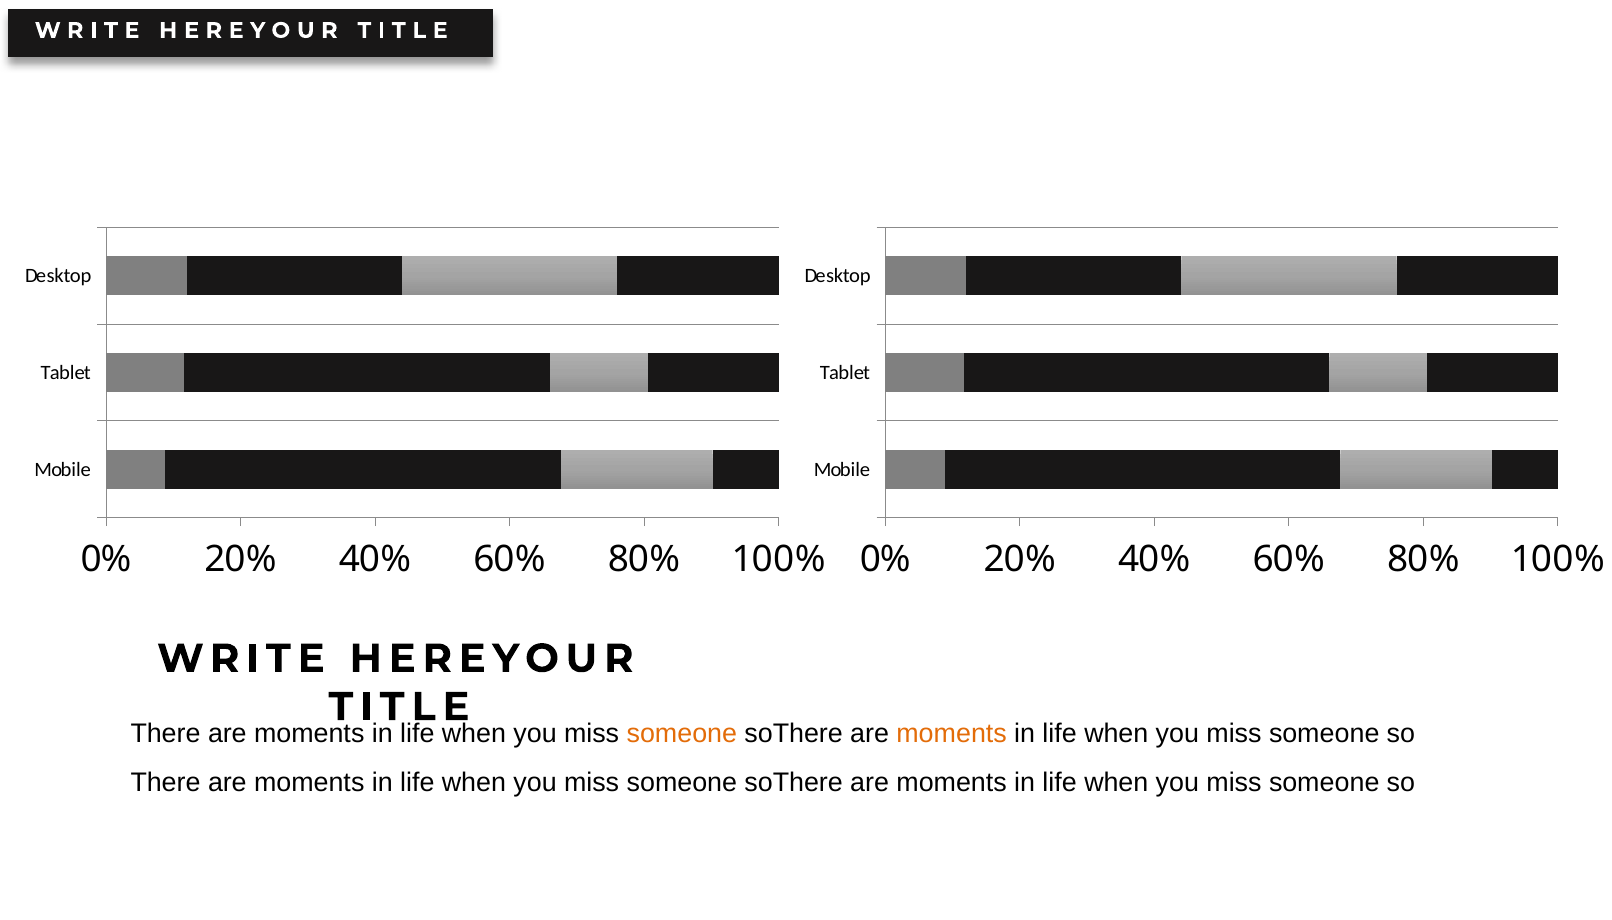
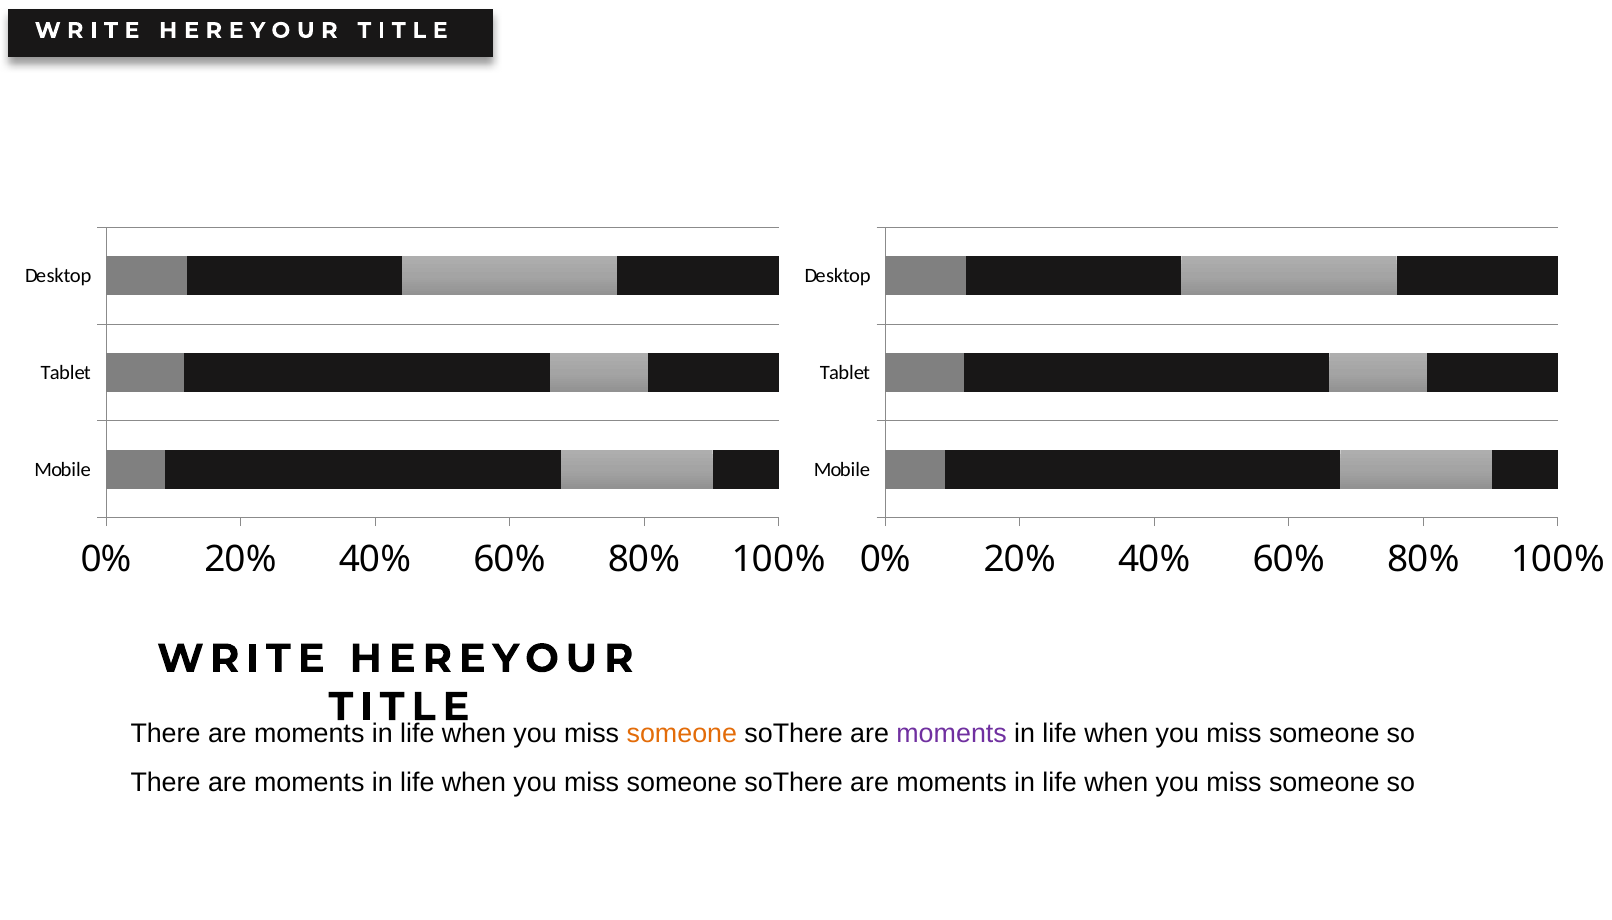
moments colour: orange -> purple (952, 734)
